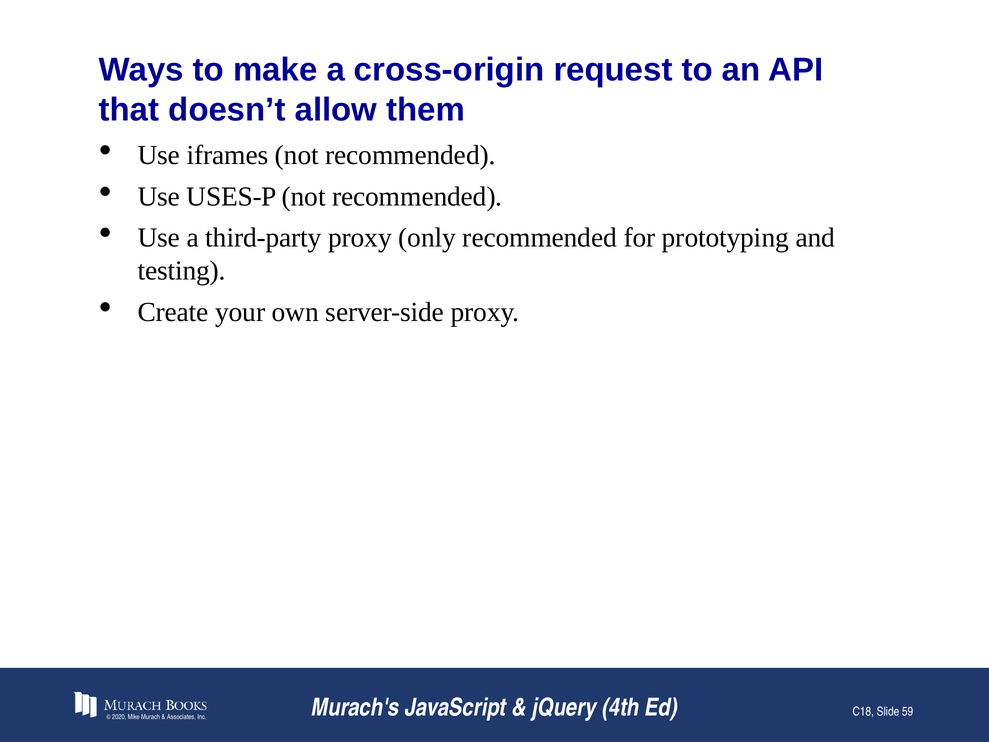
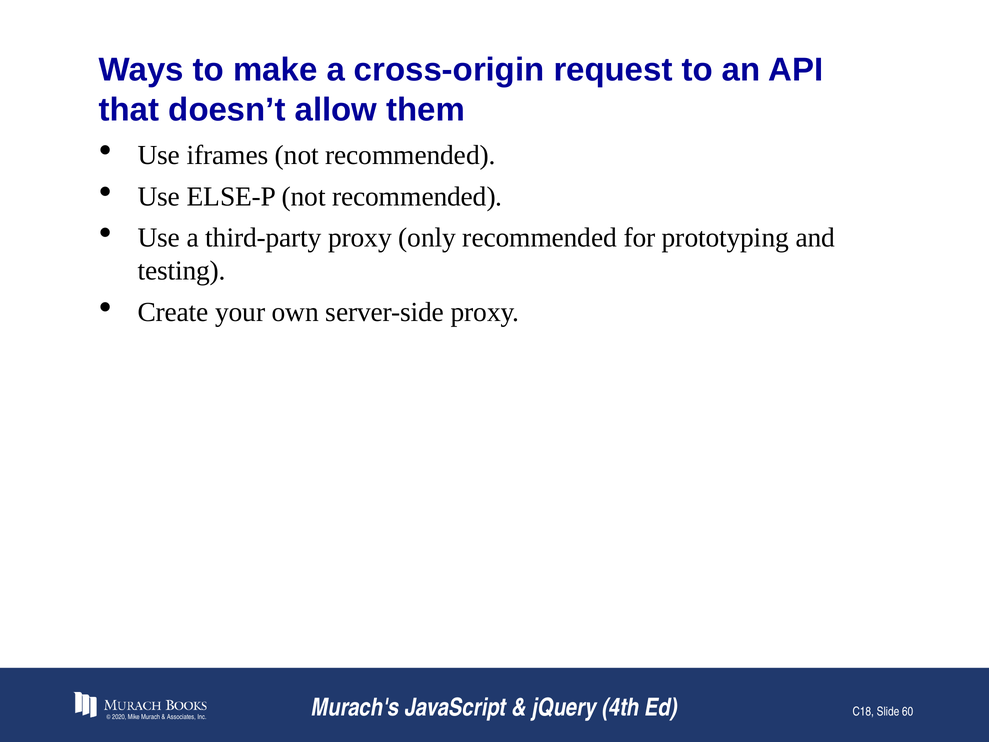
USES-P: USES-P -> ELSE-P (231, 196)
59: 59 -> 60 (908, 712)
